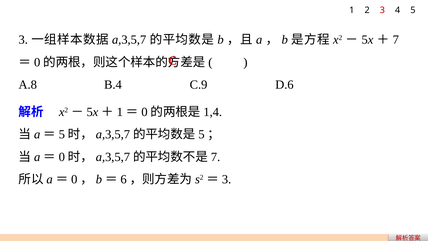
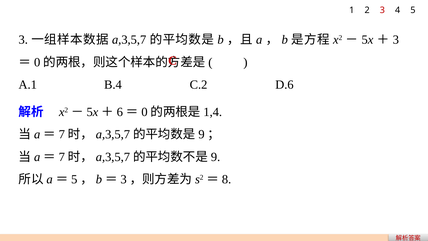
7: 7 -> 3 (396, 40)
A.8: A.8 -> A.1 (28, 85)
C.9: C.9 -> C.2 (199, 85)
1: 1 -> 6 (120, 112)
5: 5 -> 7 (62, 134)
5: 5 -> 9 (202, 134)
0: 0 -> 7 (62, 157)
7: 7 -> 9 (216, 157)
0: 0 -> 5 (74, 179)
6: 6 -> 3 (124, 179)
3: 3 -> 8 (227, 179)
